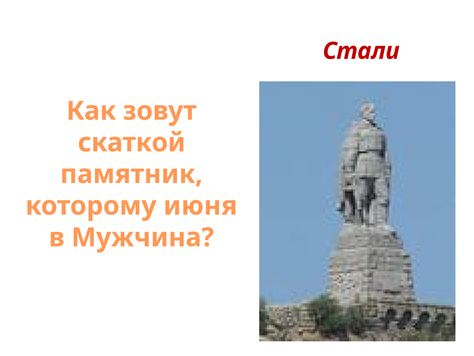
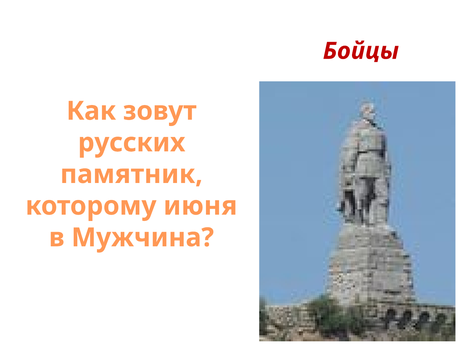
Стали: Стали -> Бойцы (361, 51)
скаткой: скаткой -> русских (132, 142)
